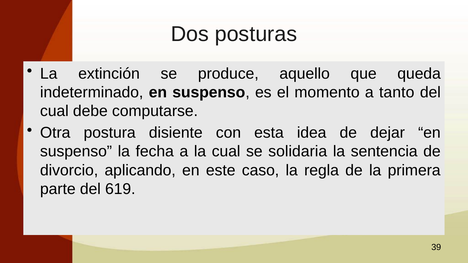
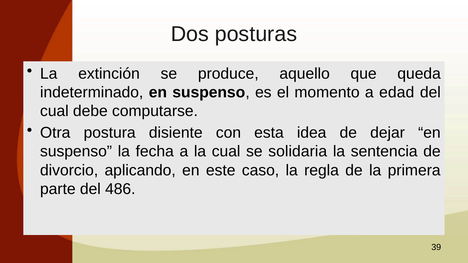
tanto: tanto -> edad (397, 92)
619: 619 -> 486 (120, 189)
